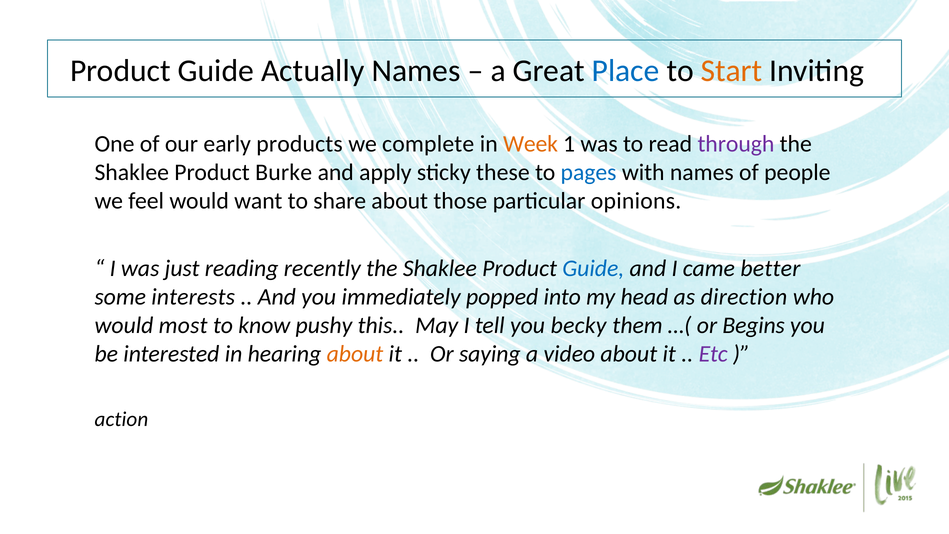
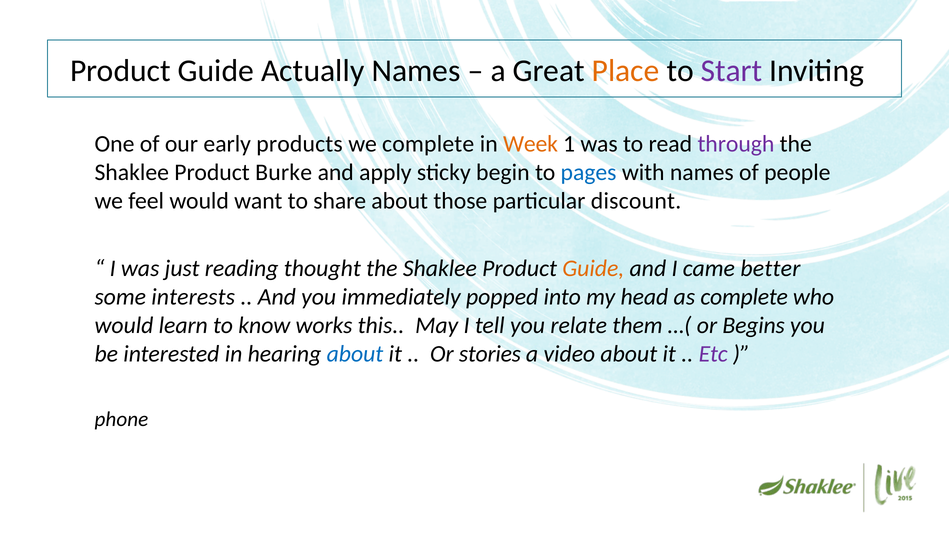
Place colour: blue -> orange (626, 71)
Start colour: orange -> purple (732, 71)
these: these -> begin (503, 172)
opinions: opinions -> discount (636, 201)
recently: recently -> thought (322, 268)
Guide colour: blue -> orange (593, 268)
as direction: direction -> complete (744, 297)
most: most -> learn (183, 325)
pushy: pushy -> works (324, 325)
becky: becky -> relate (579, 325)
about colour: orange -> blue (355, 354)
saying: saying -> stories (490, 354)
action: action -> phone (121, 419)
